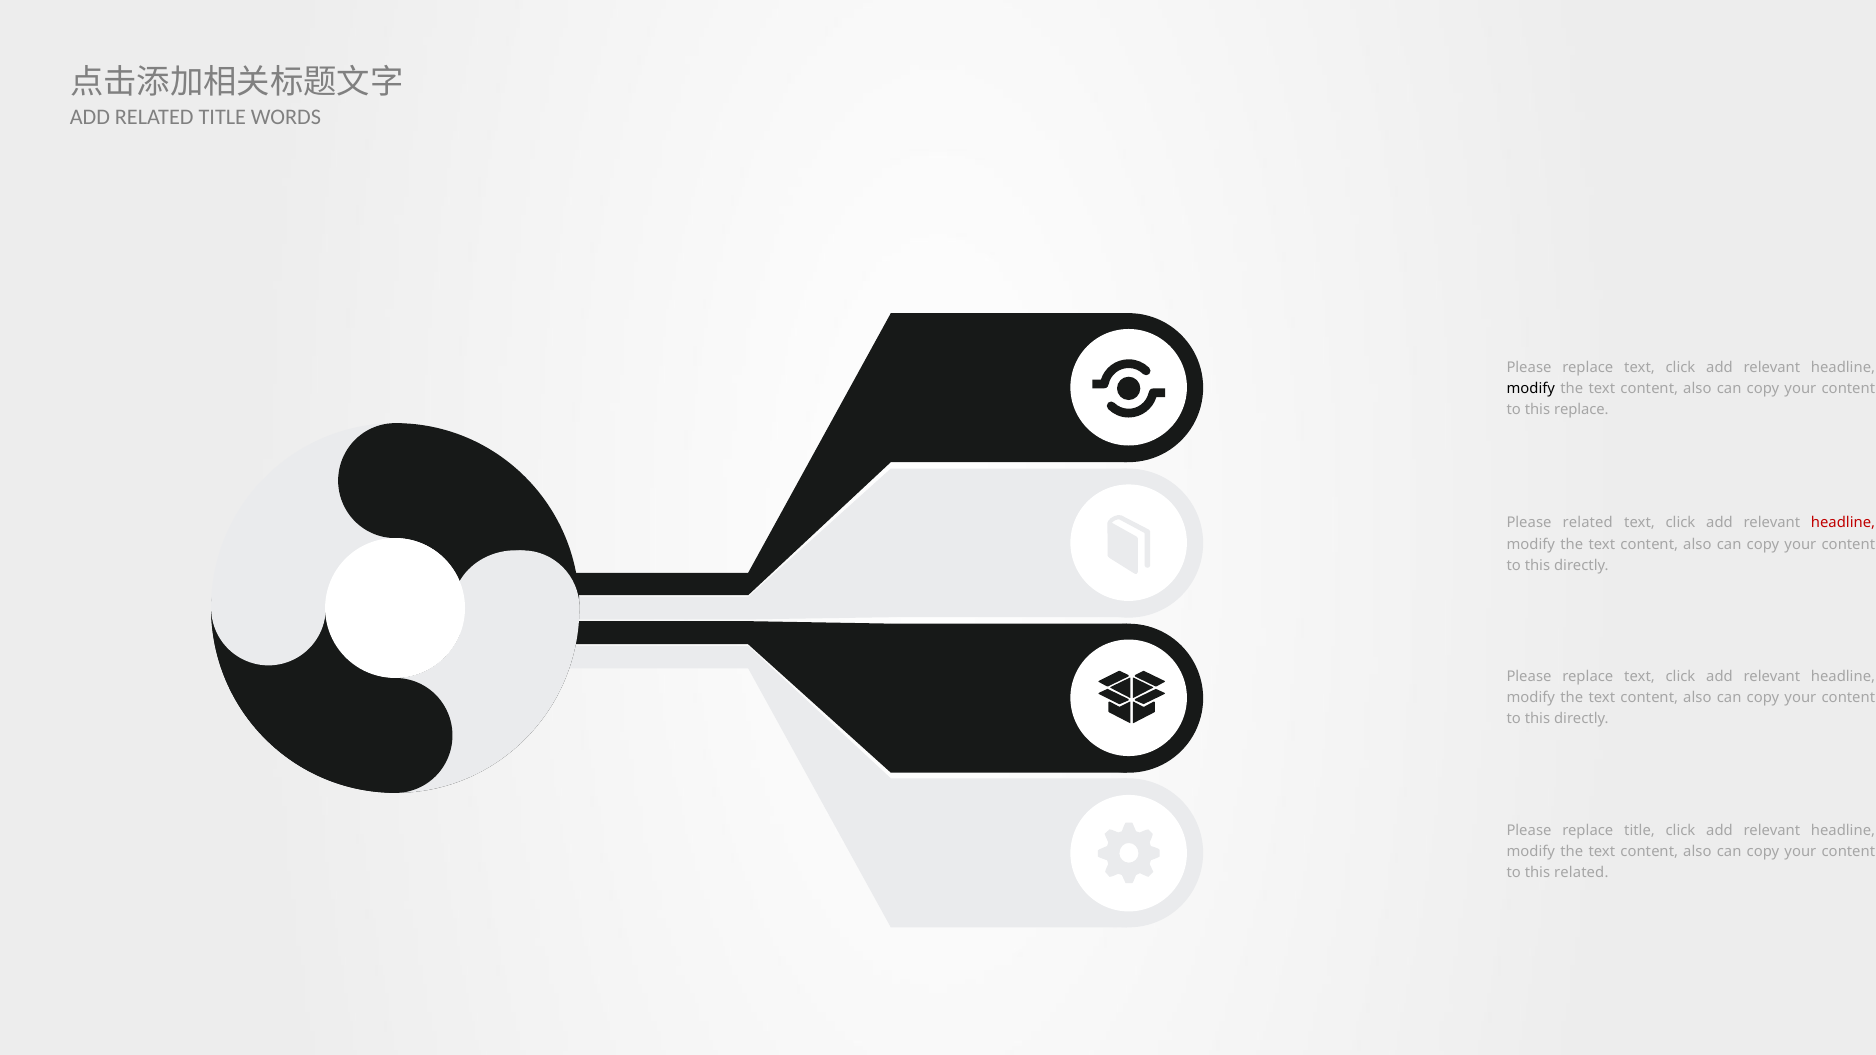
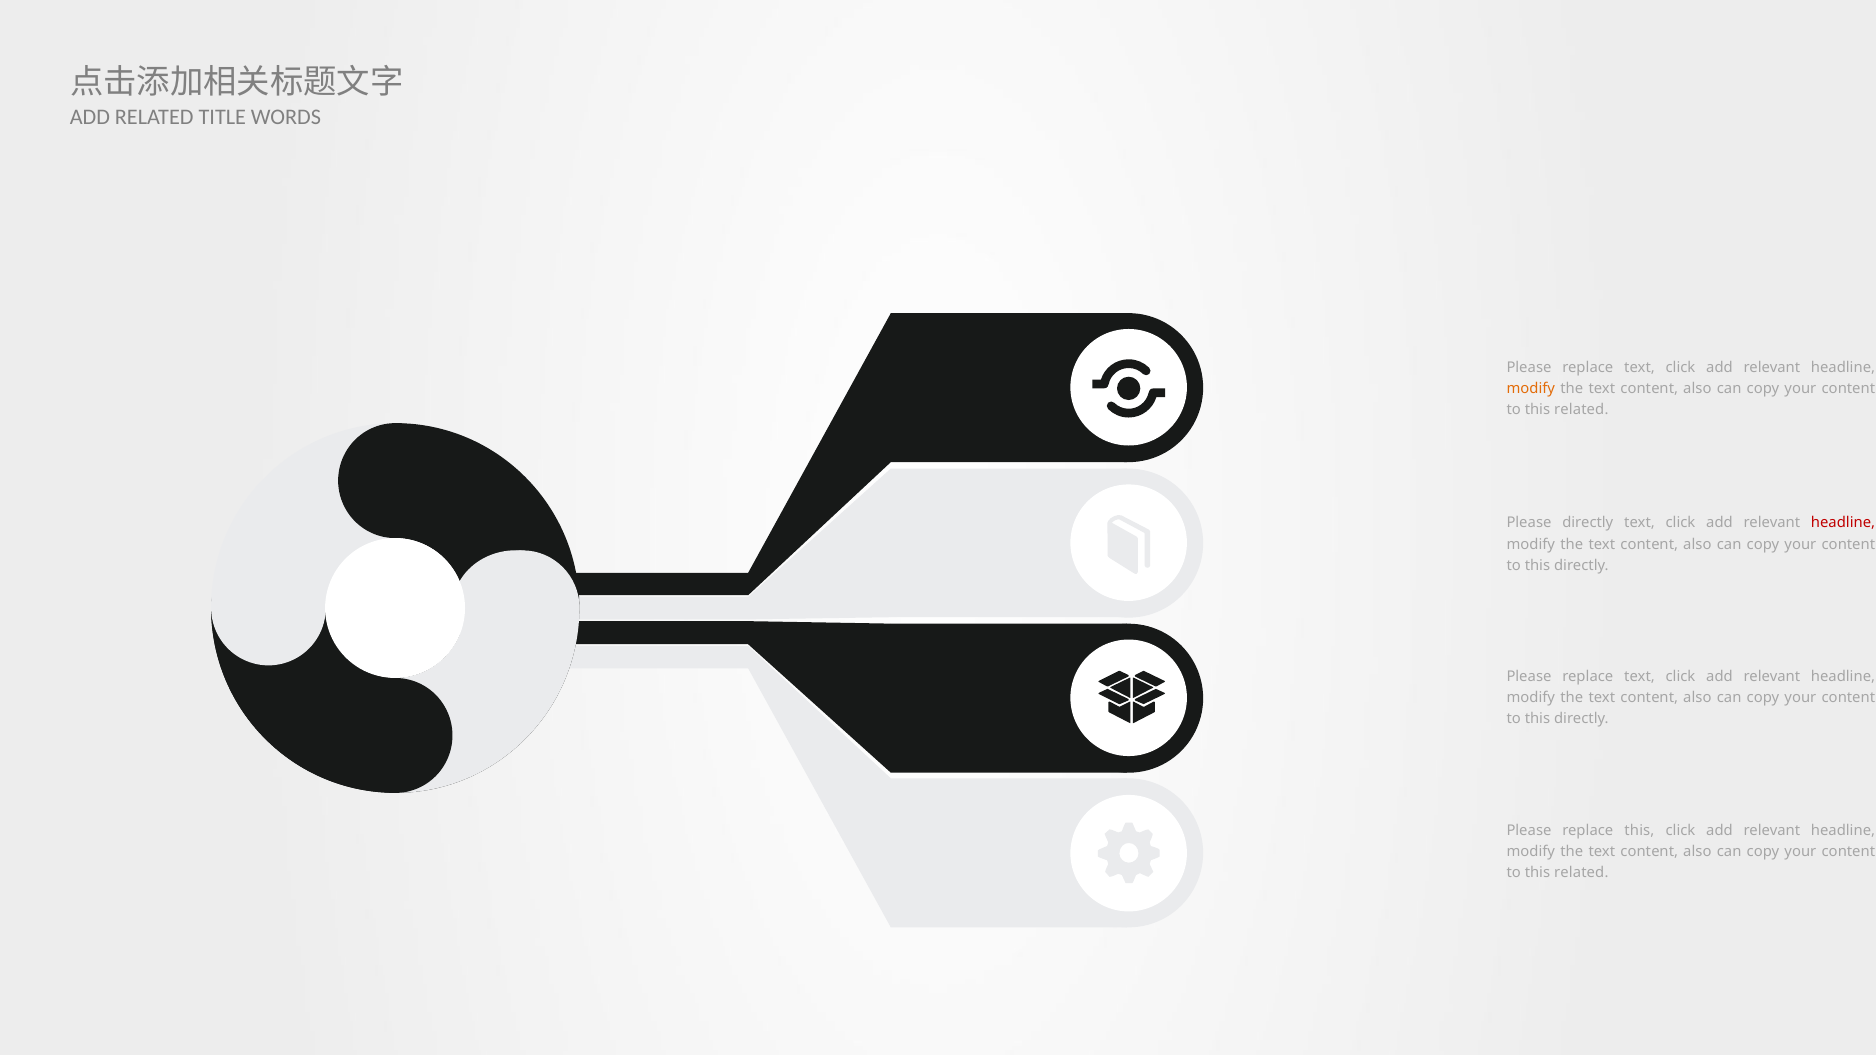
modify colour: black -> orange (1531, 389)
replace: replace -> related (1581, 410)
Please related: related -> directly (1588, 523)
replace title: title -> this (1639, 830)
